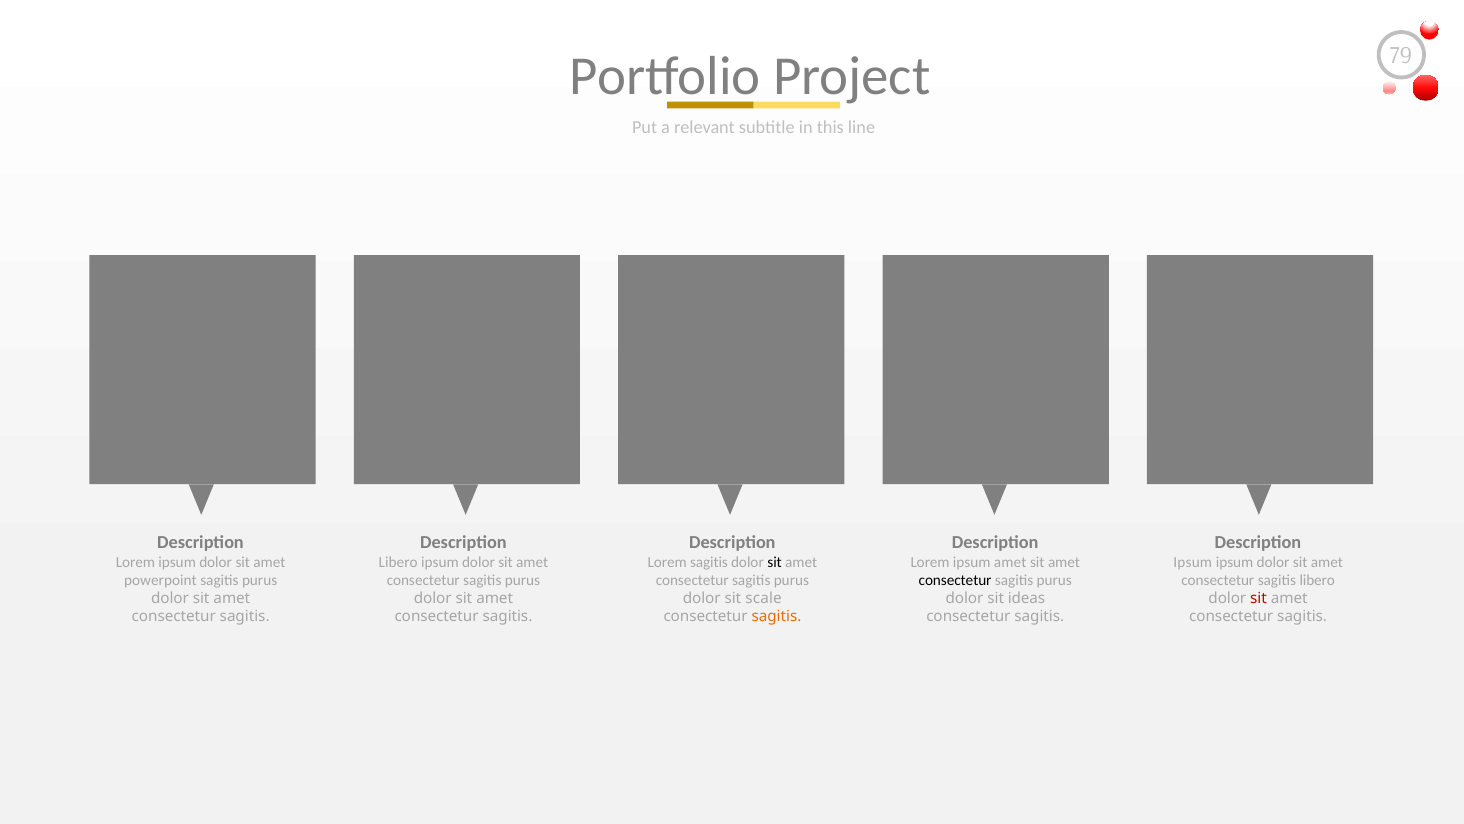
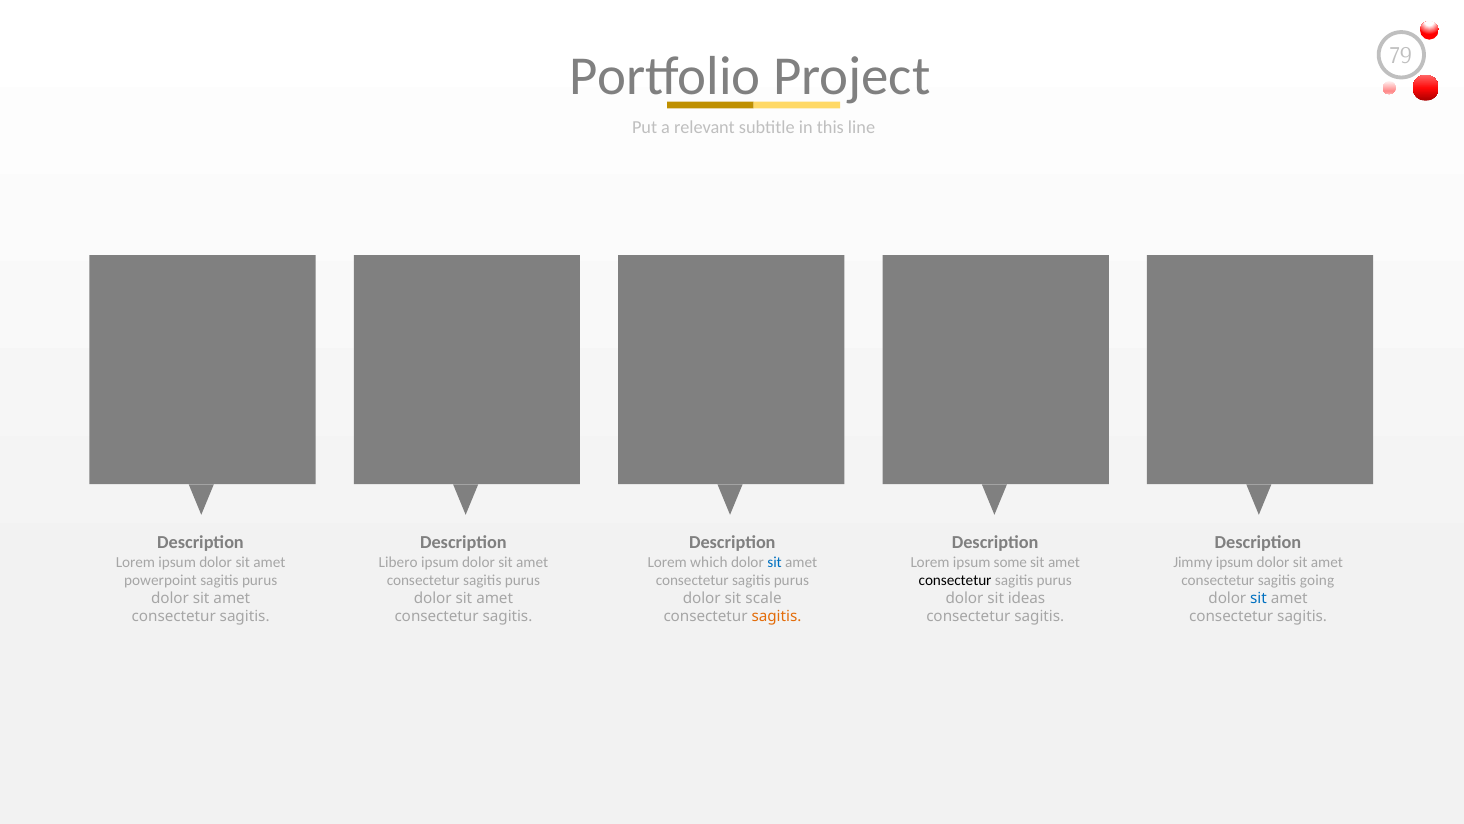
Lorem sagitis: sagitis -> which (709, 562)
sit colour: black -> blue (775, 562)
ipsum amet: amet -> some (1010, 562)
Ipsum: Ipsum -> Jimmy (1193, 562)
sagitis libero: libero -> going (1317, 580)
sit colour: red -> blue (1259, 598)
